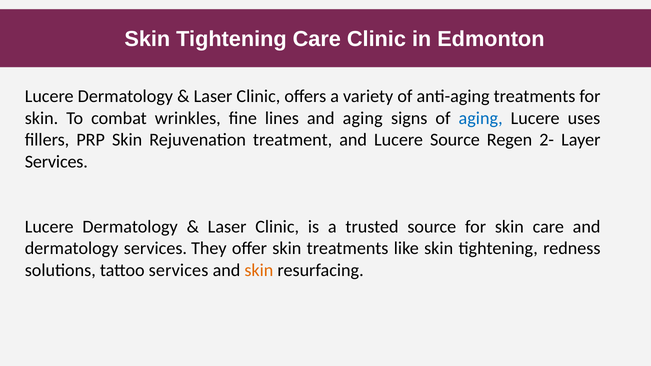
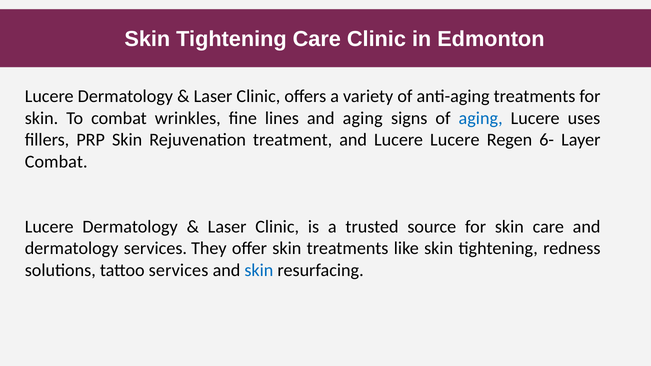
Lucere Source: Source -> Lucere (455, 140)
2-: 2- -> 6- (547, 140)
Services: Services -> Combat (56, 162)
skin colour: orange -> blue (259, 270)
